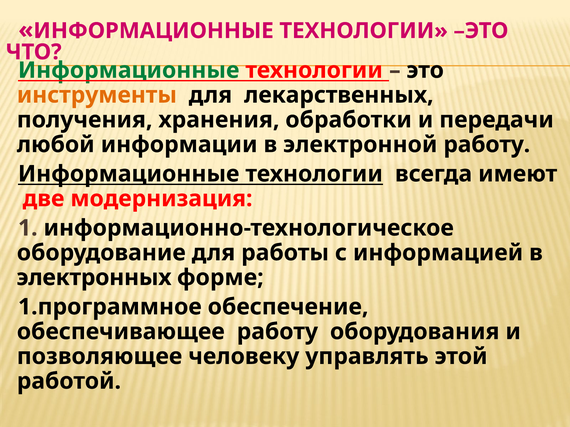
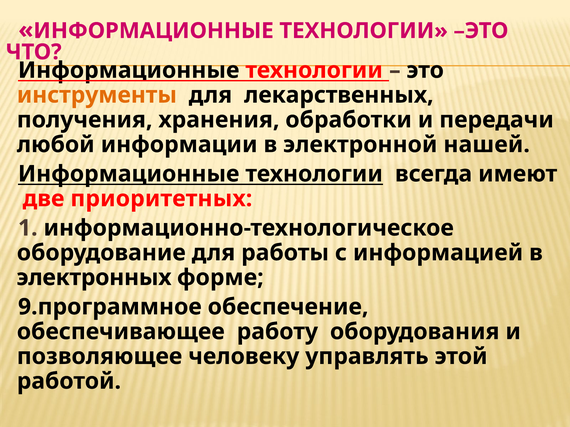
Информационные colour: green -> black (129, 70)
электронной работу: работу -> нашей (487, 145)
модернизация: модернизация -> приоритетных (161, 199)
1.программное: 1.программное -> 9.программное (110, 307)
